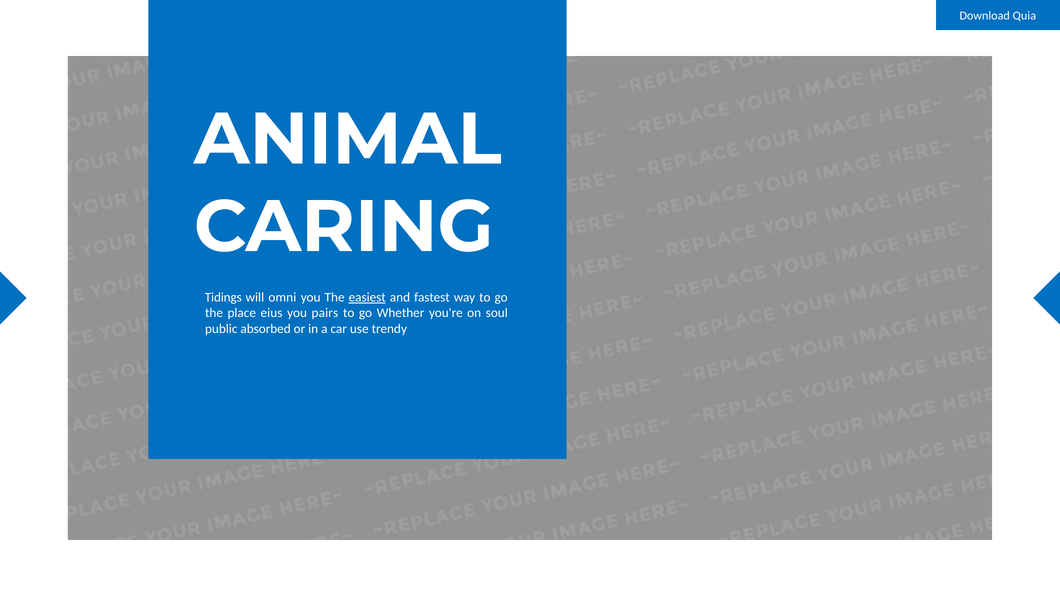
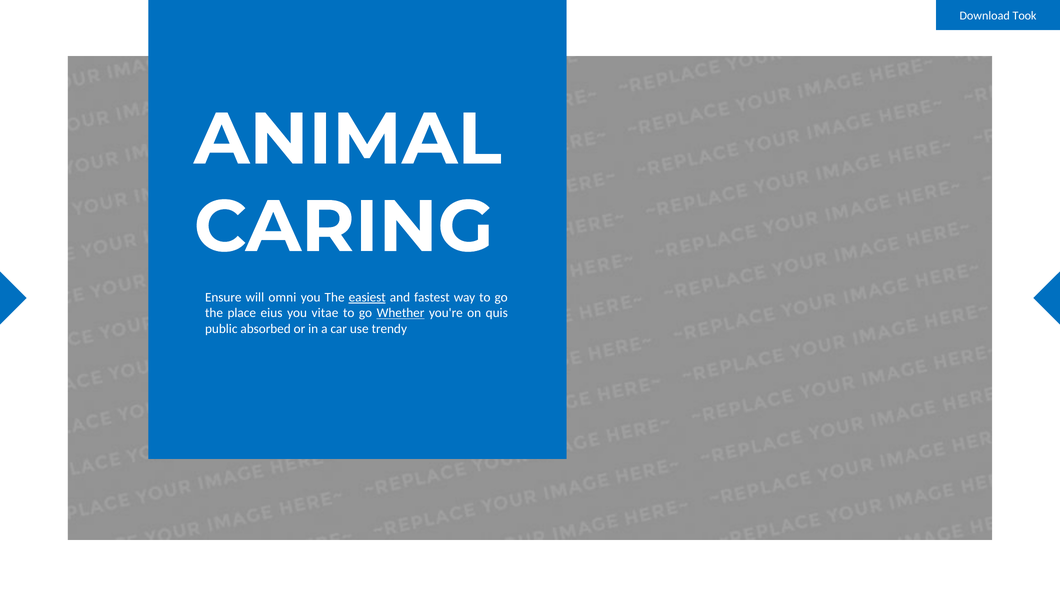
Quia: Quia -> Took (1025, 16)
Tidings: Tidings -> Ensure (223, 297)
pairs: pairs -> vitae (325, 313)
Whether underline: none -> present (401, 313)
soul: soul -> quis (497, 313)
